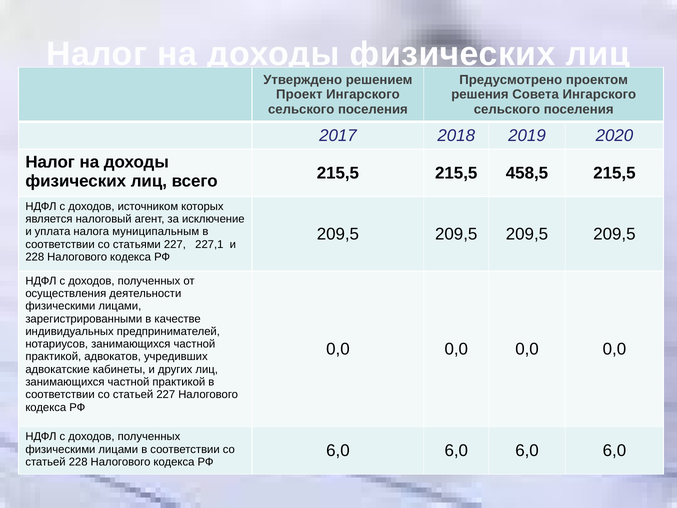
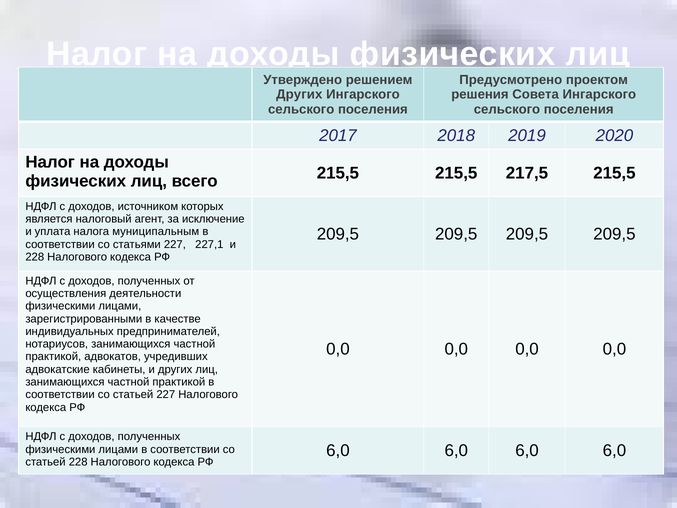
Проект: Проект -> Других (299, 95)
458,5: 458,5 -> 217,5 (527, 173)
